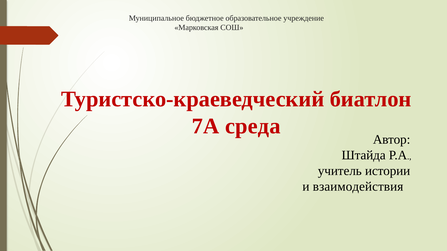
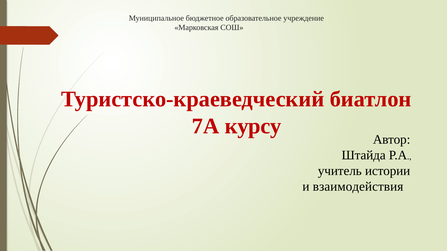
среда: среда -> курсу (253, 126)
